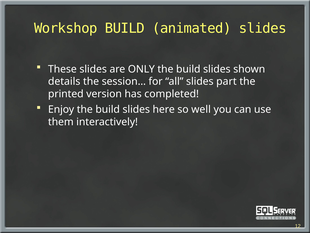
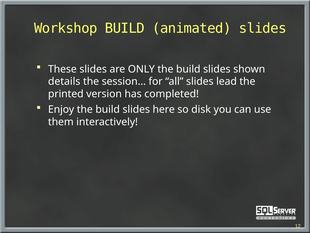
part: part -> lead (227, 81)
well: well -> disk (201, 109)
